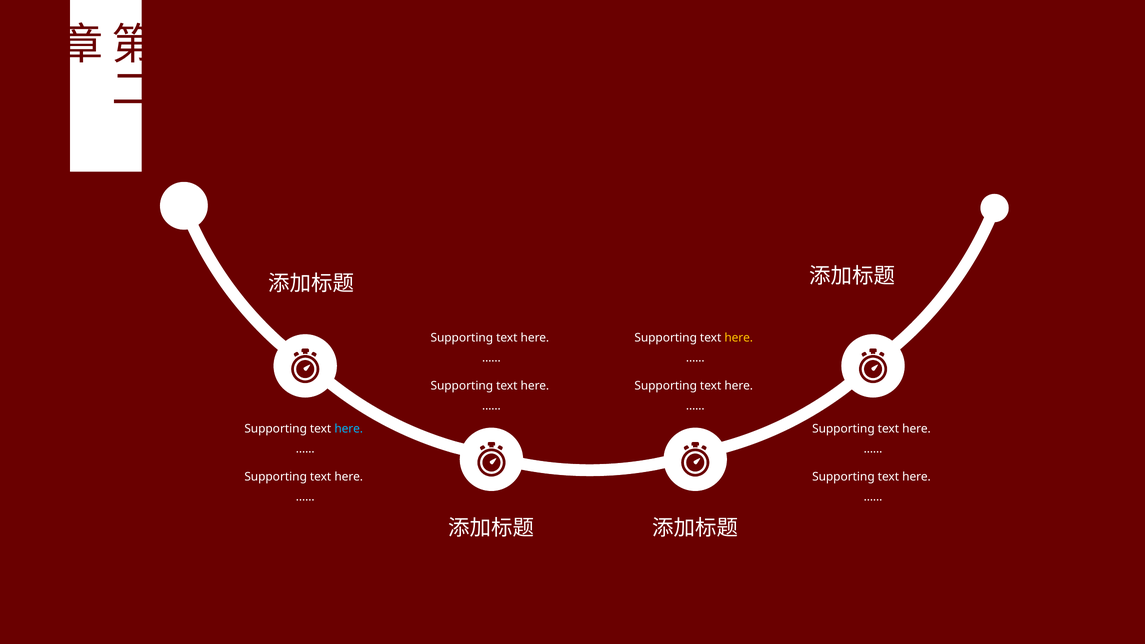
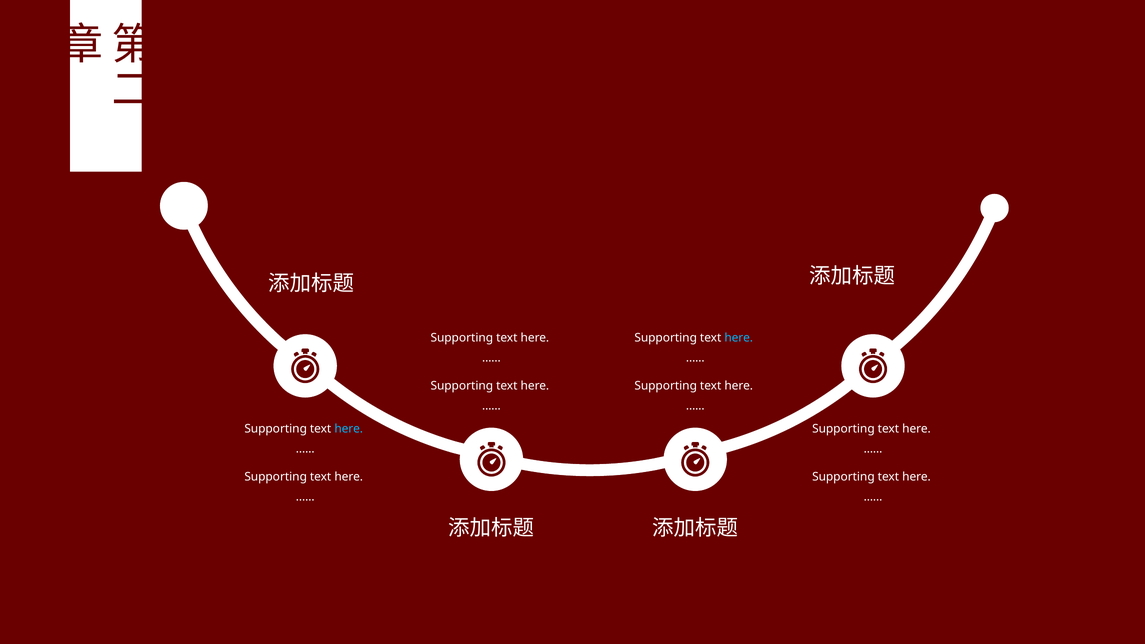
here colour: yellow -> light blue (739, 338)
